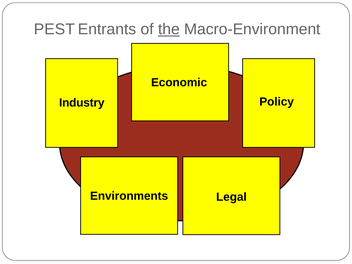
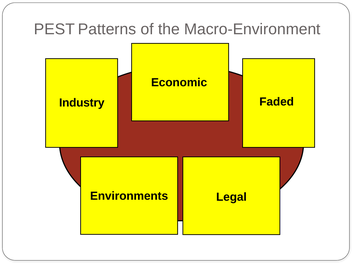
Entrants: Entrants -> Patterns (107, 29)
the underline: present -> none (169, 29)
Policy: Policy -> Faded (277, 102)
